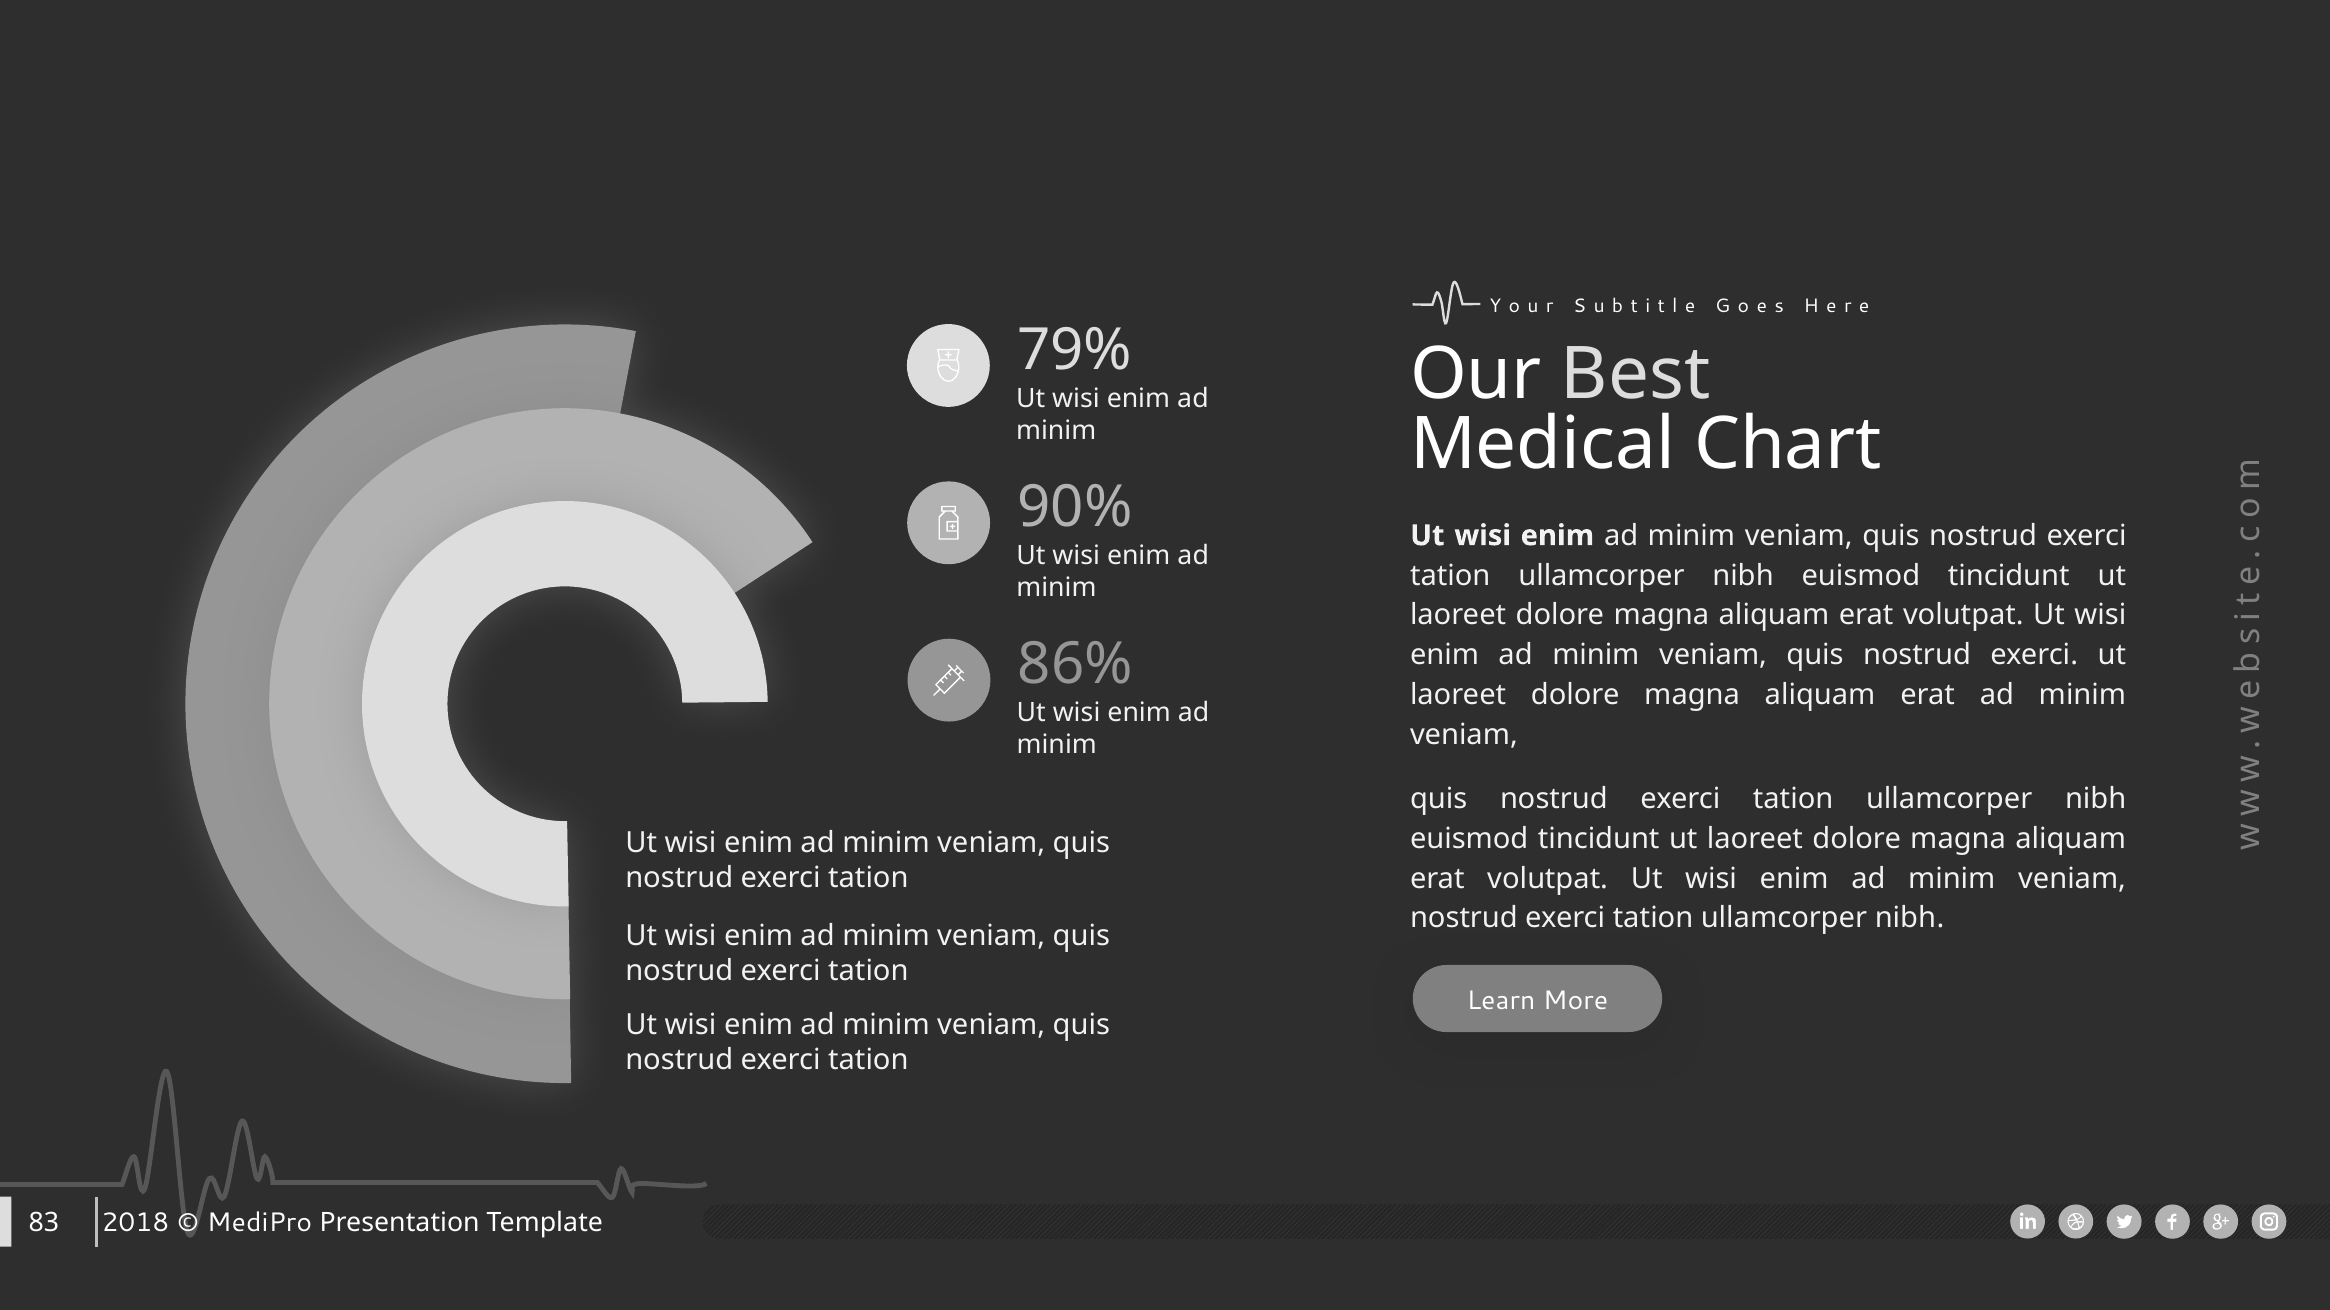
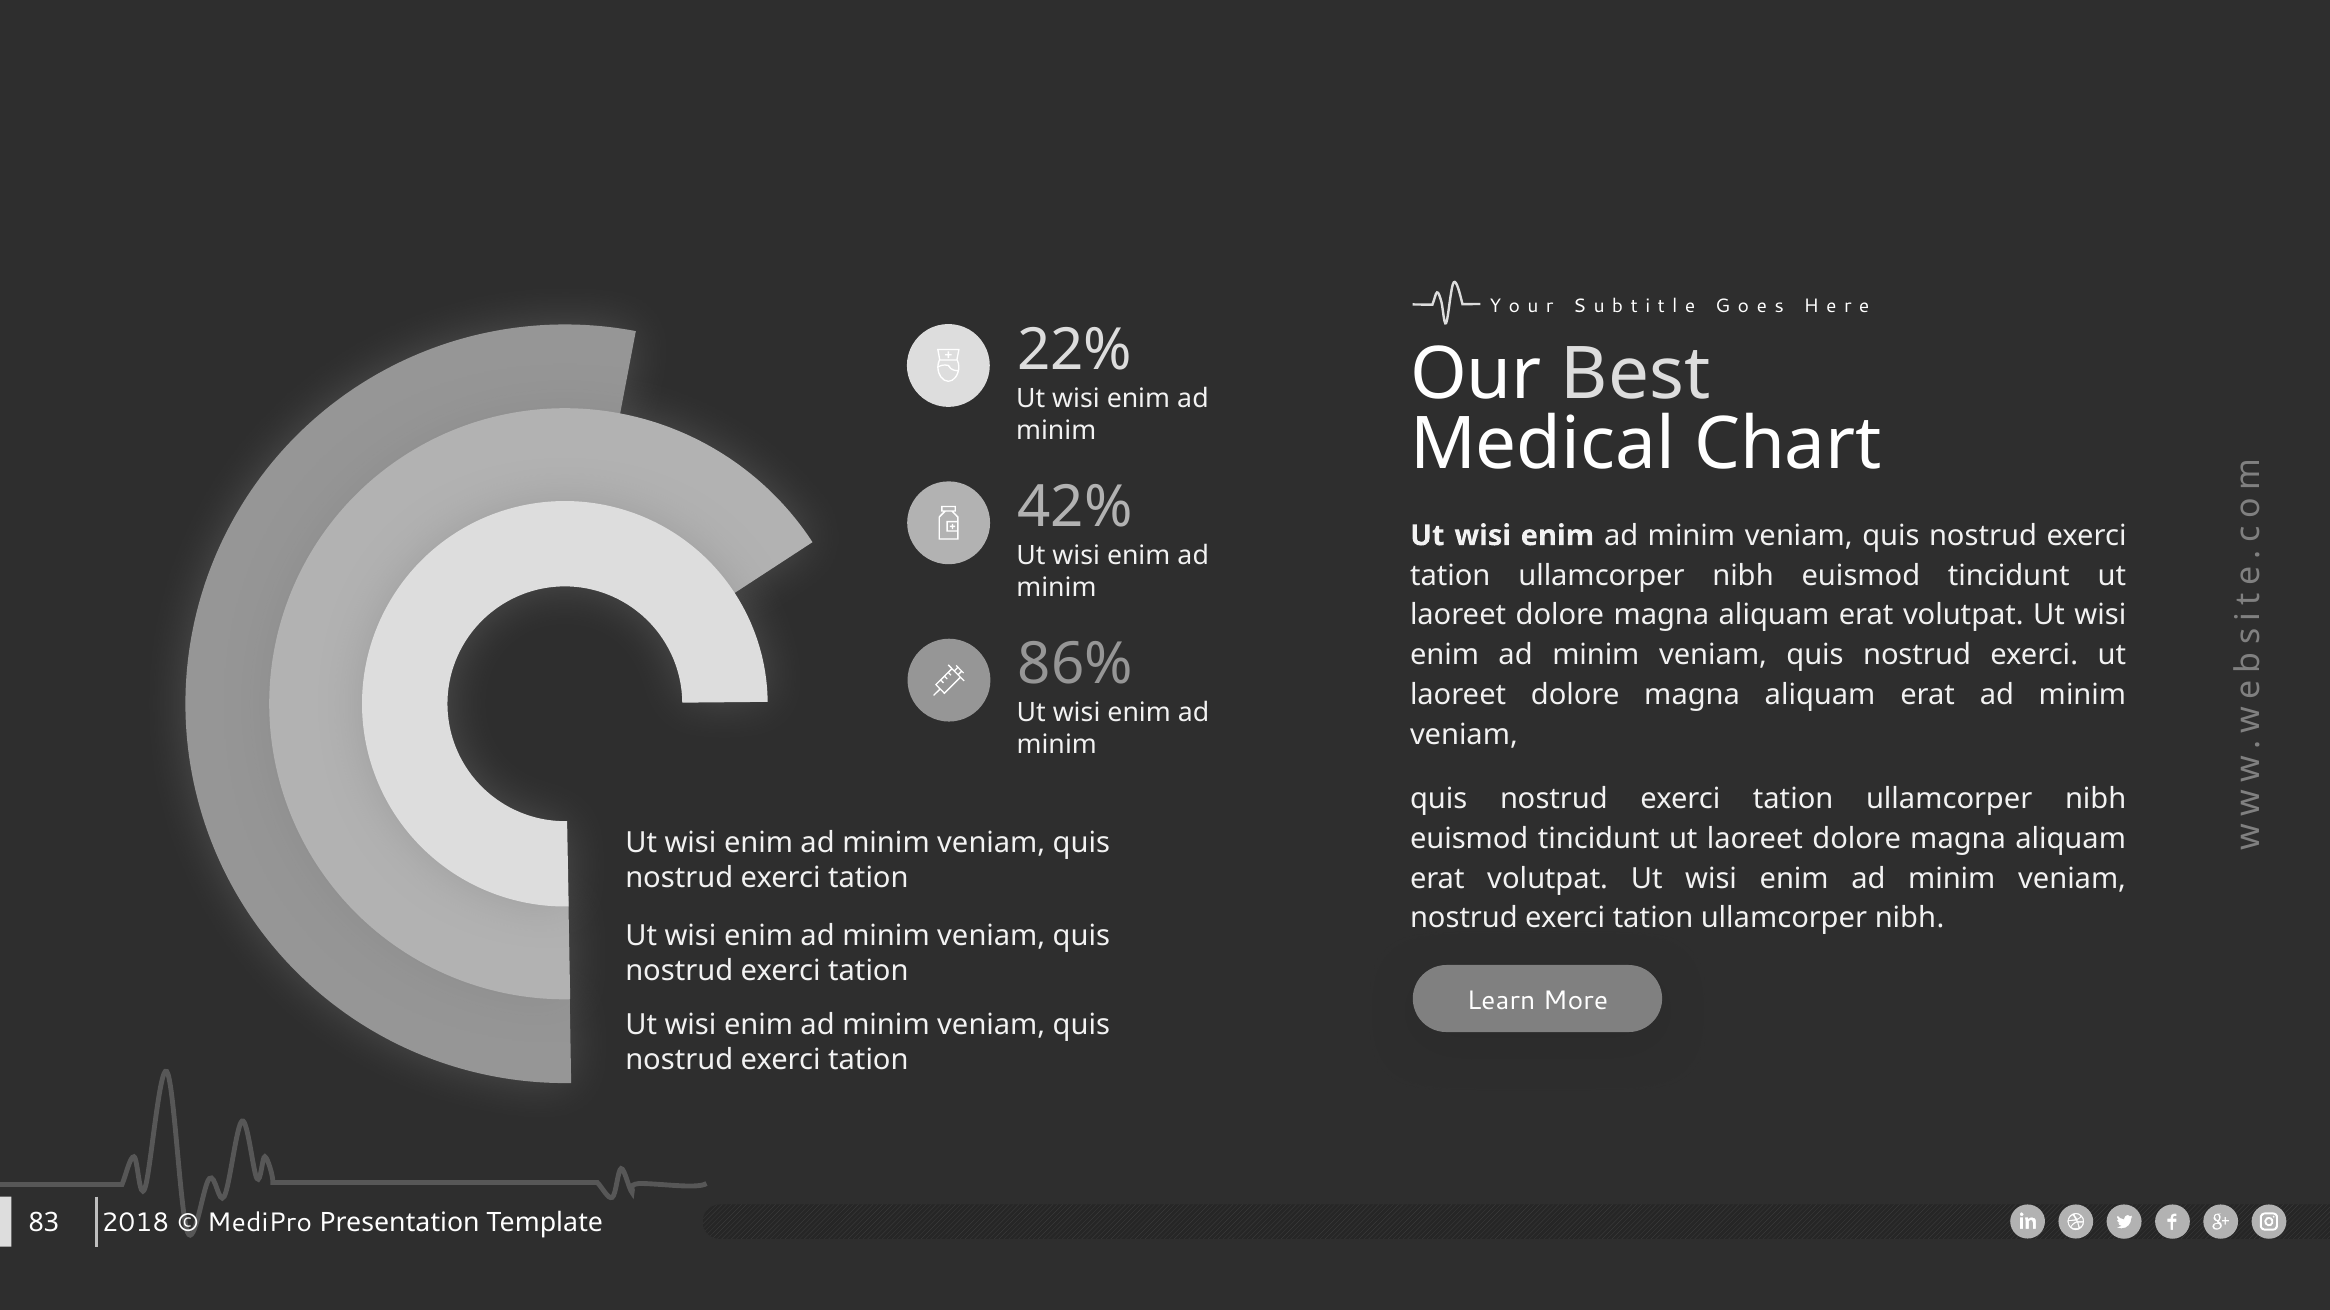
79%: 79% -> 22% (1075, 350)
90%: 90% -> 42% (1075, 507)
